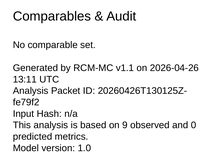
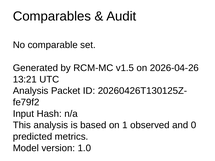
v1.1: v1.1 -> v1.5 (125, 68)
13:11: 13:11 -> 13:21 (25, 79)
9: 9 -> 1 (125, 125)
